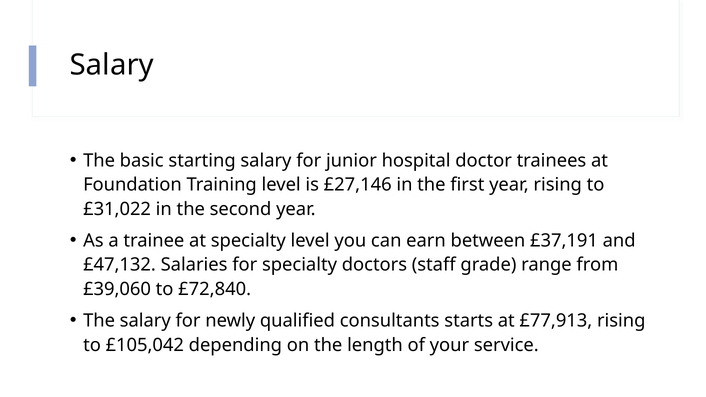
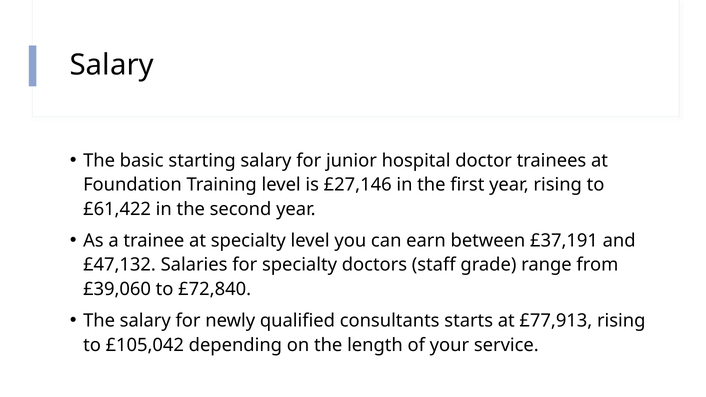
£31,022: £31,022 -> £61,422 (117, 209)
